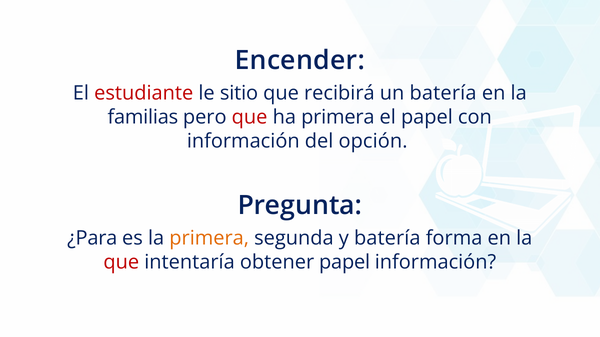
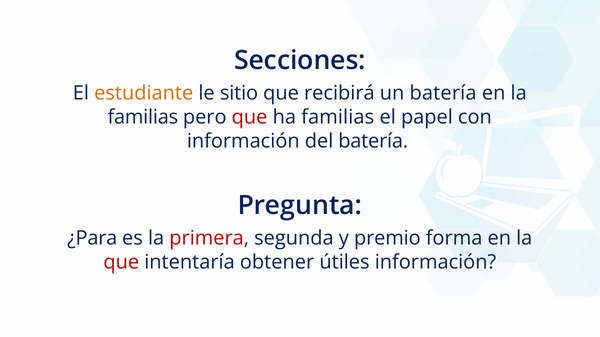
Encender: Encender -> Secciones (300, 61)
estudiante colour: red -> orange (144, 93)
ha primera: primera -> familias (338, 117)
del opción: opción -> batería (373, 141)
primera colour: orange -> red (209, 238)
y batería: batería -> premio (387, 238)
obtener papel: papel -> útiles (344, 262)
